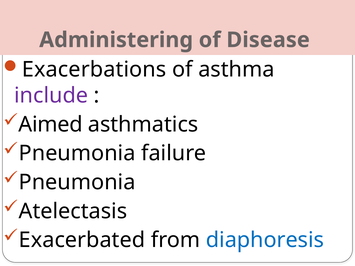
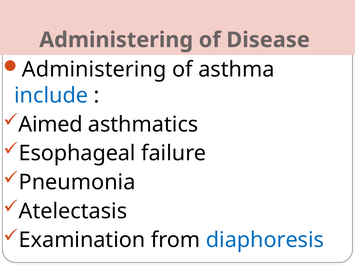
Exacerbations: Exacerbations -> Administering (94, 70)
include colour: purple -> blue (51, 96)
Pneumonia: Pneumonia -> Esophageal (77, 153)
Exacerbated: Exacerbated -> Examination (82, 240)
